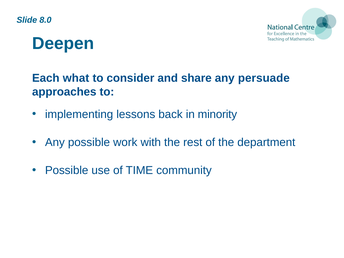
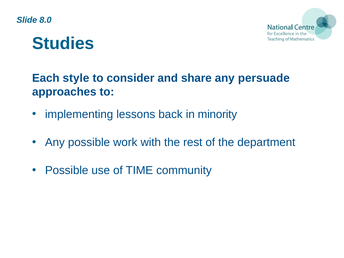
Deepen: Deepen -> Studies (63, 43)
what: what -> style (76, 78)
